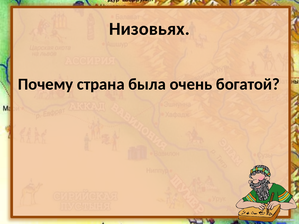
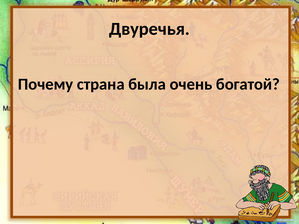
Низовьях: Низовьях -> Двуречья (149, 29)
